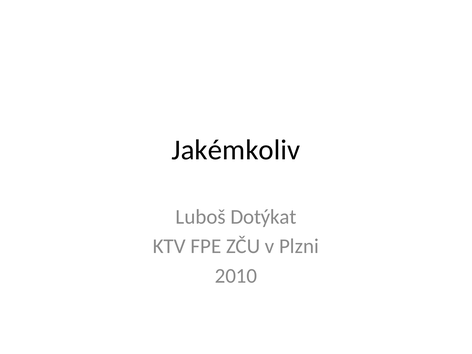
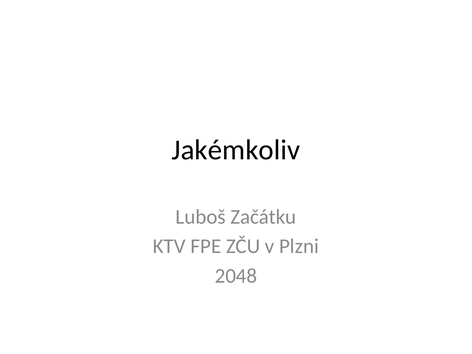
Dotýkat: Dotýkat -> Začátku (263, 217)
2010: 2010 -> 2048 (236, 276)
